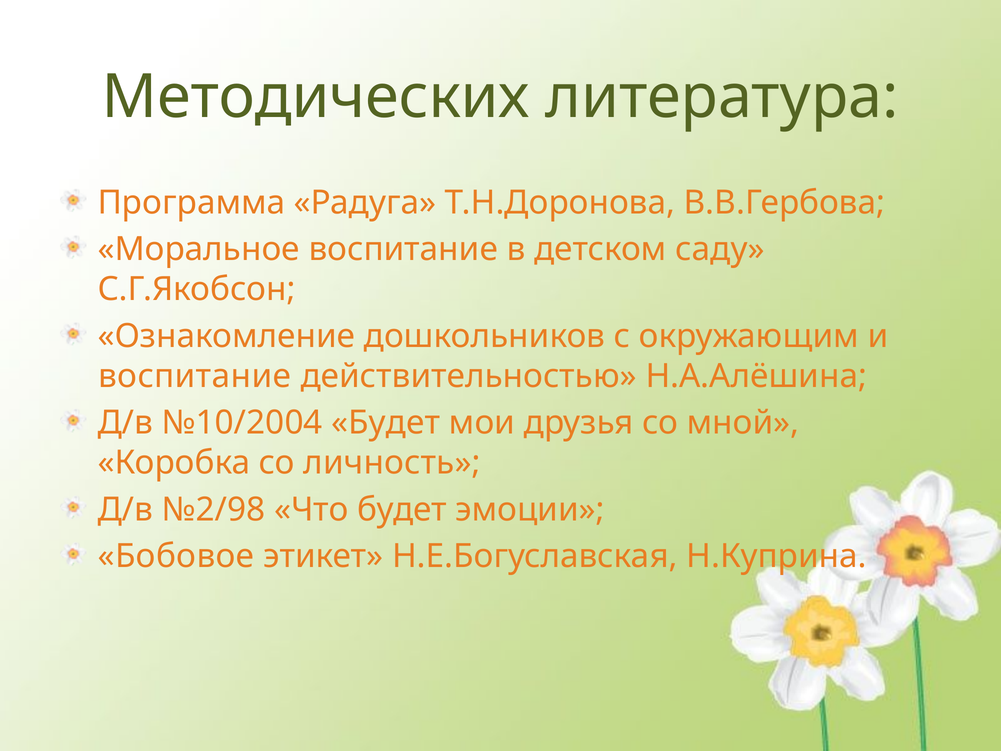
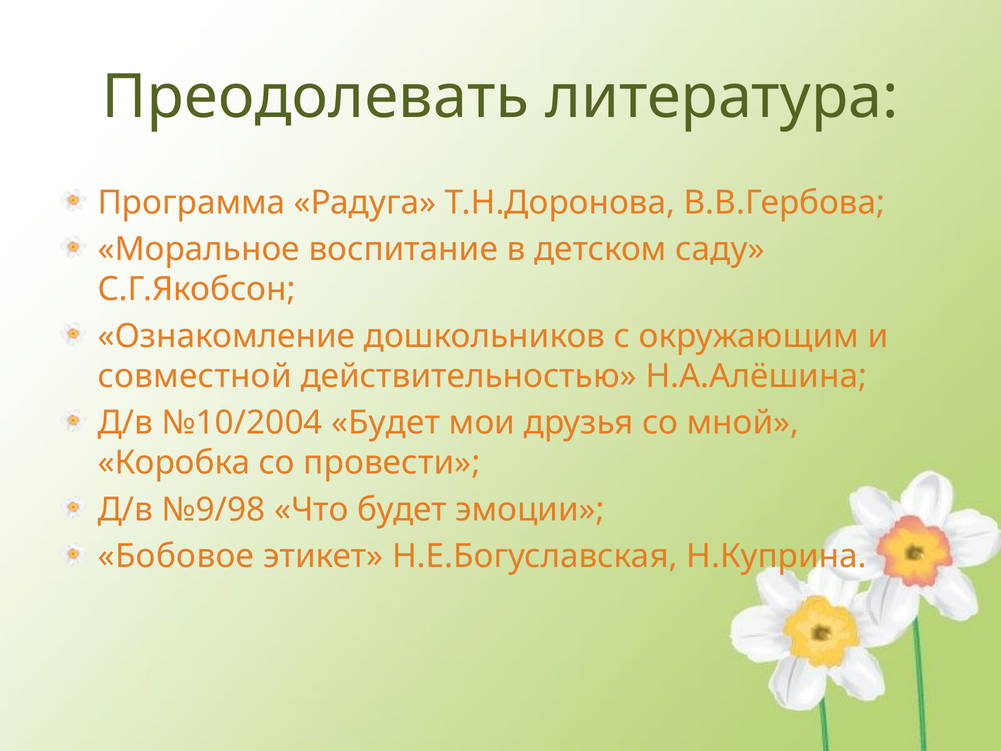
Методических: Методических -> Преодолевать (316, 97)
воспитание: воспитание -> совместной (195, 376)
личность: личность -> провести (392, 463)
№2/98: №2/98 -> №9/98 (214, 509)
